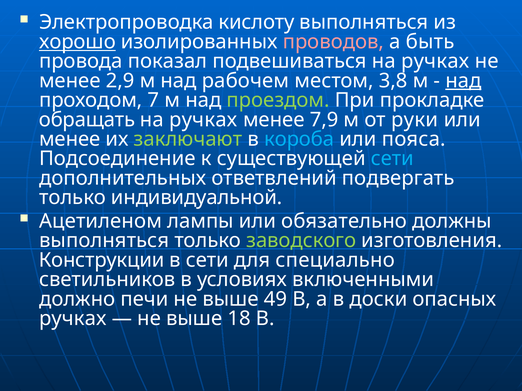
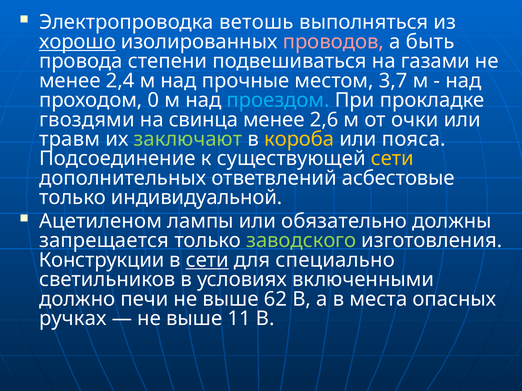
кислоту: кислоту -> ветошь (256, 22)
показал: показал -> степени (167, 61)
подвешиваться на ручках: ручках -> газами (435, 61)
2,9: 2,9 -> 2,4 (120, 81)
рабочем: рабочем -> прочные (246, 81)
3,8: 3,8 -> 3,7 (393, 81)
над underline: present -> none (463, 81)
7: 7 -> 0 (153, 100)
проездом colour: light green -> light blue (278, 100)
обращать: обращать -> гвоздями (87, 120)
ручках: ручках -> свинца (203, 120)
7,9: 7,9 -> 2,6 (324, 120)
руки: руки -> очки (415, 120)
менее: менее -> травм (70, 139)
короба colour: light blue -> yellow (299, 139)
сети colour: light blue -> yellow (392, 159)
подвергать: подвергать -> асбестовые (398, 178)
выполняться: выполняться -> запрещается (104, 241)
сети underline: none -> present (207, 260)
49: 49 -> 62 (275, 299)
доски: доски -> места (378, 299)
18: 18 -> 11 (239, 319)
